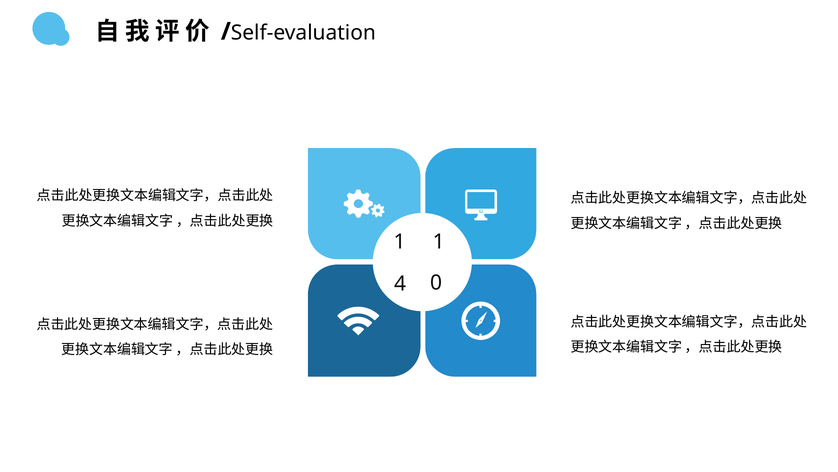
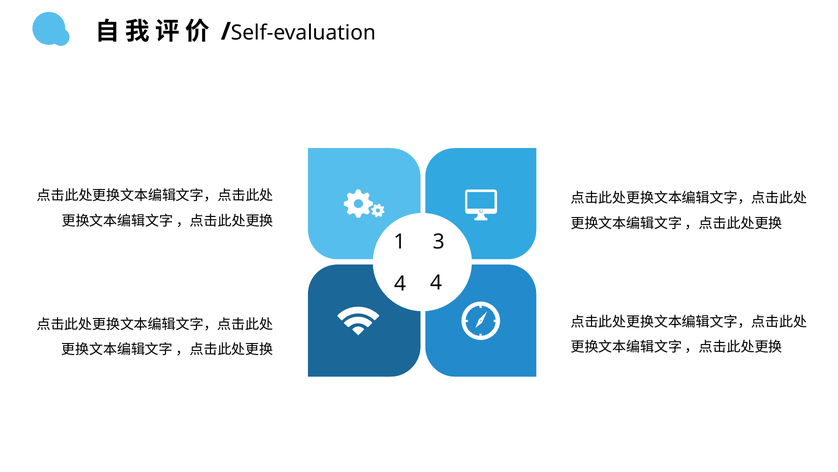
1 1: 1 -> 3 (439, 241)
4 0: 0 -> 4 (436, 283)
